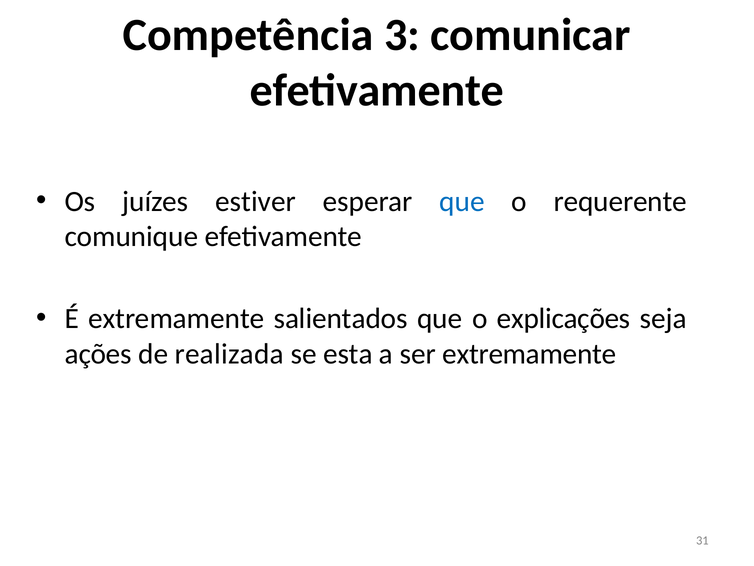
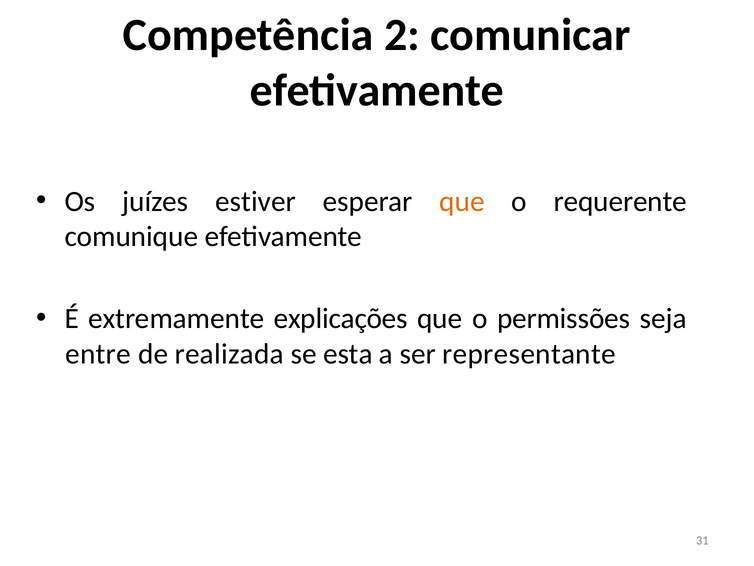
3: 3 -> 2 (402, 35)
que colour: blue -> orange (462, 201)
salientados: salientados -> explicações (341, 319)
explicações: explicações -> permissões (564, 319)
ações: ações -> entre (98, 354)
ser extremamente: extremamente -> representante (529, 354)
